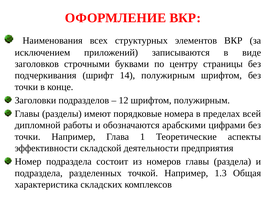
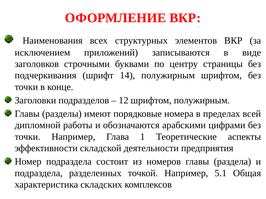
1.3: 1.3 -> 5.1 (221, 174)
